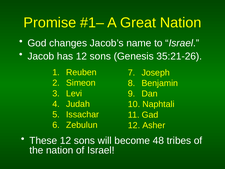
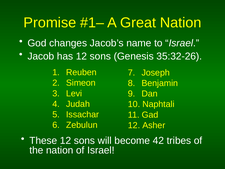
35:21-26: 35:21-26 -> 35:32-26 (179, 56)
48: 48 -> 42 (158, 140)
